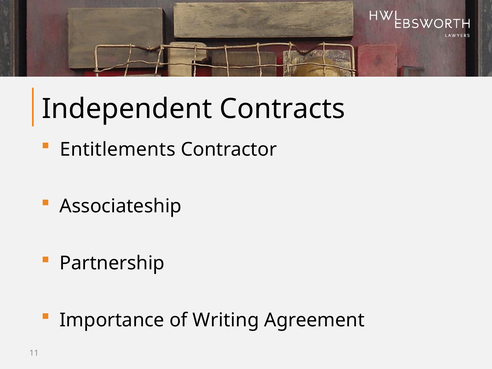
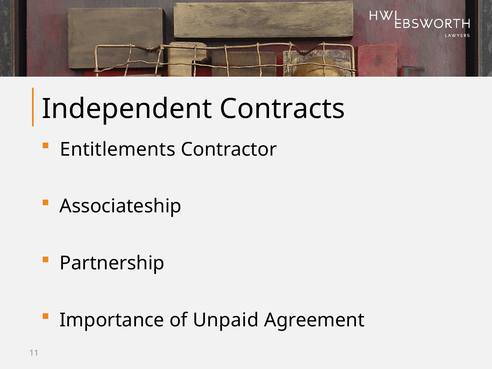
Writing: Writing -> Unpaid (226, 320)
